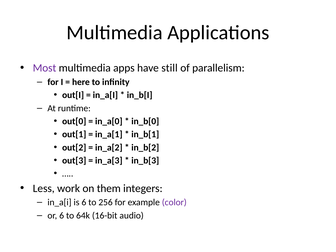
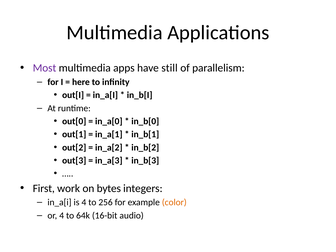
Less: Less -> First (44, 188)
them: them -> bytes (109, 188)
is 6: 6 -> 4 (84, 202)
color colour: purple -> orange (174, 202)
or 6: 6 -> 4 (62, 215)
